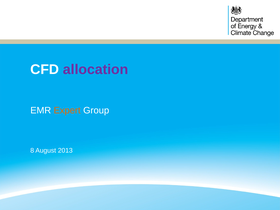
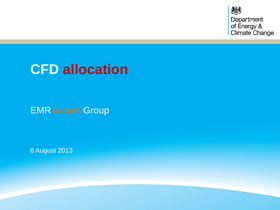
allocation colour: purple -> red (96, 69)
